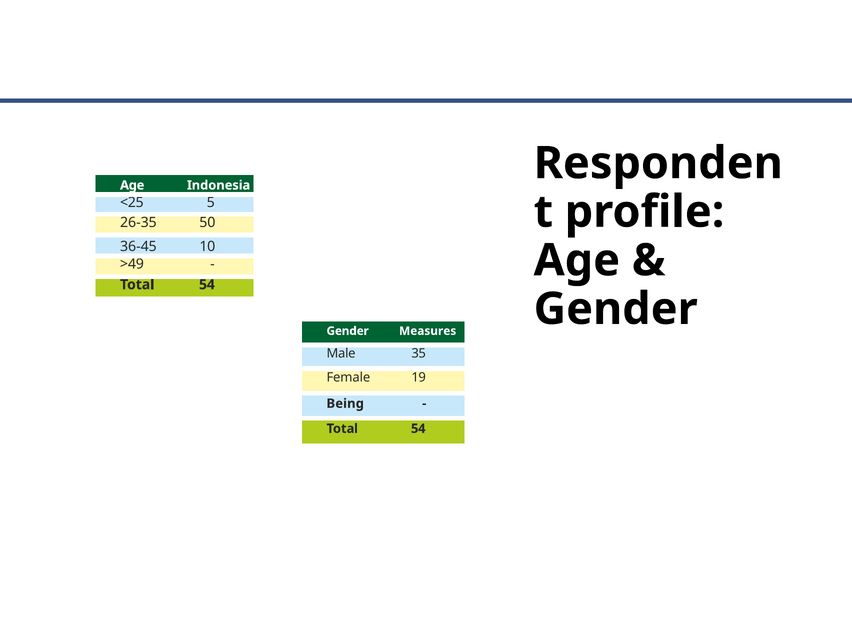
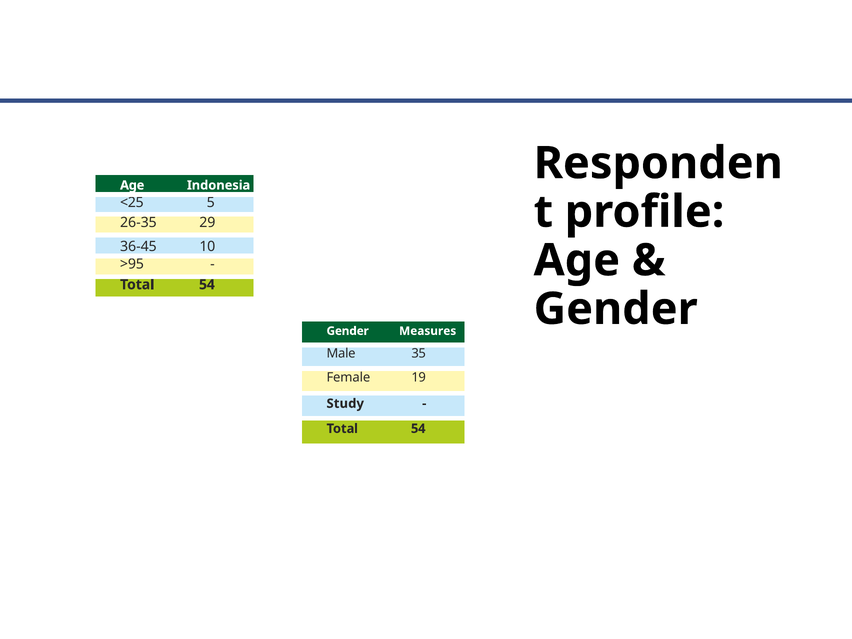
50: 50 -> 29 (207, 223)
>49: >49 -> >95 (132, 264)
Being: Being -> Study (345, 404)
